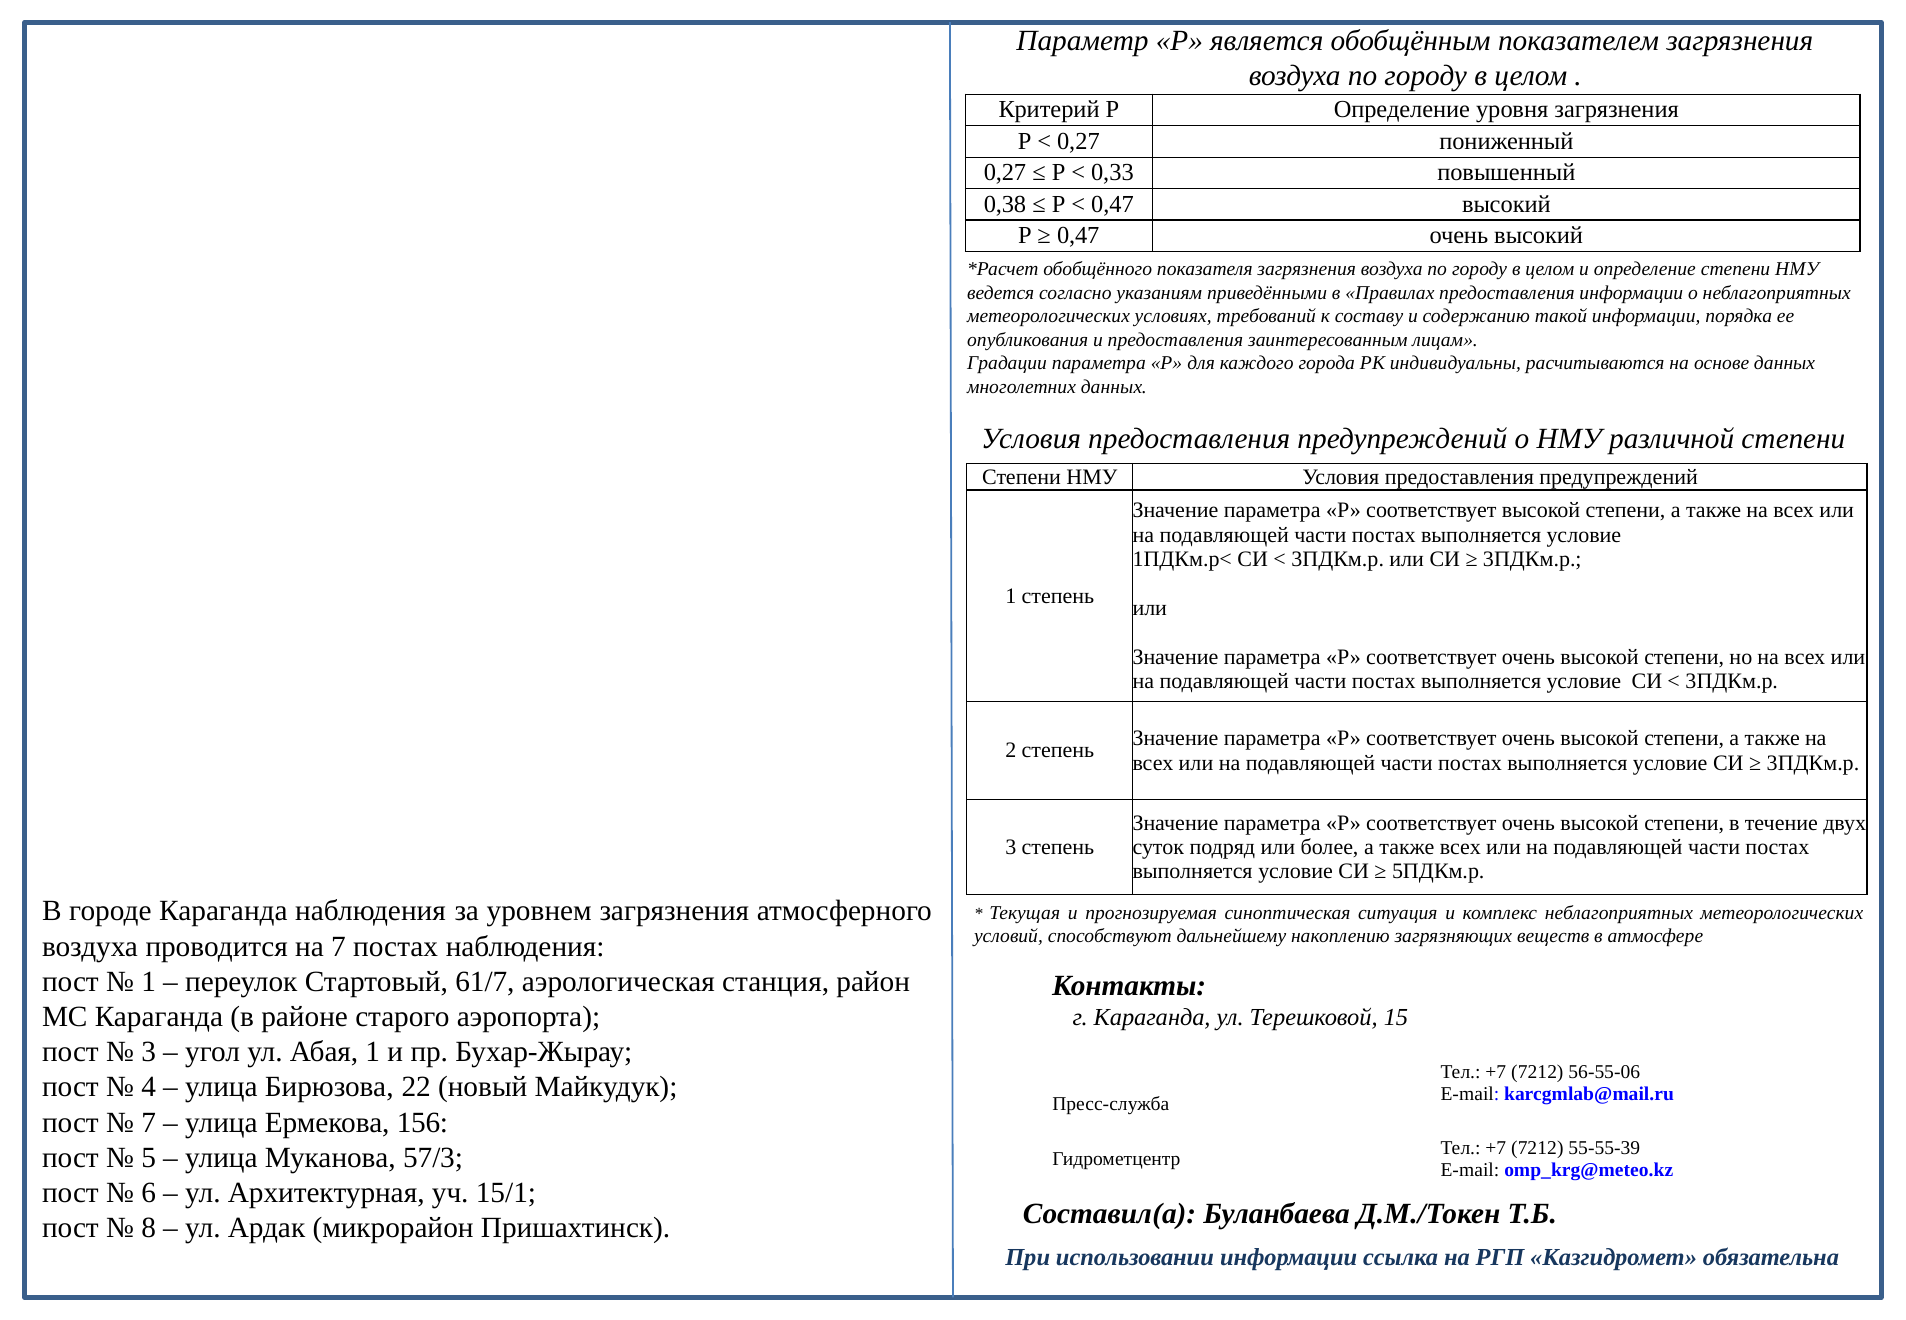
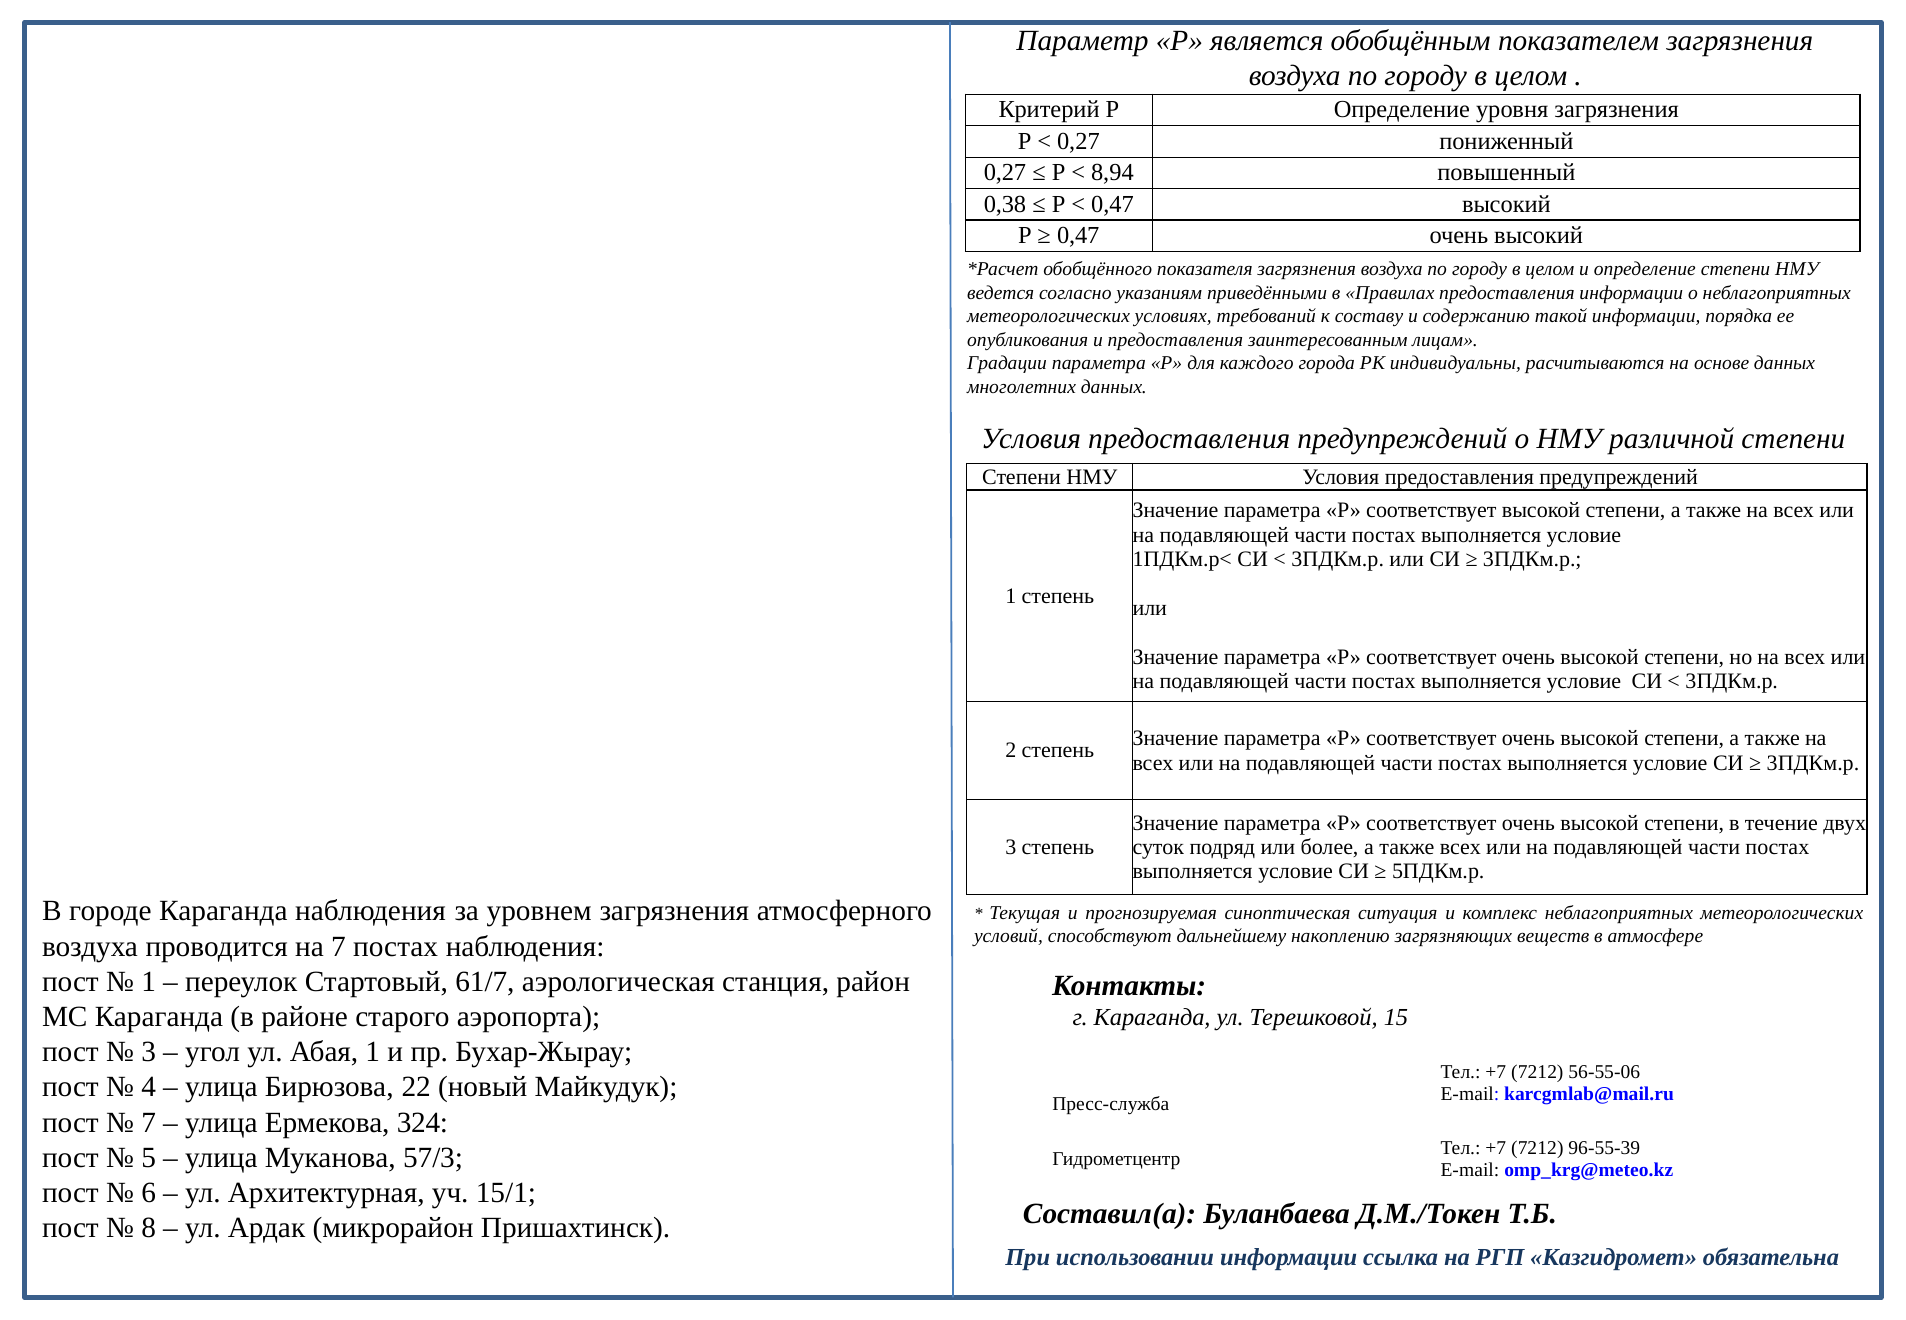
0,33: 0,33 -> 8,94 (1112, 173)
156: 156 -> 324 (422, 1122)
55-55-39: 55-55-39 -> 96-55-39 (1604, 1148)
